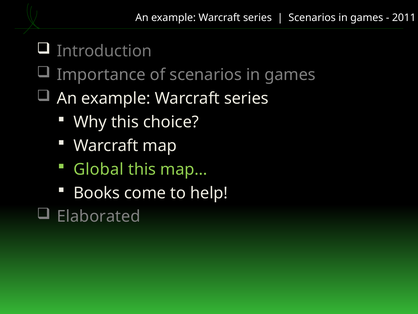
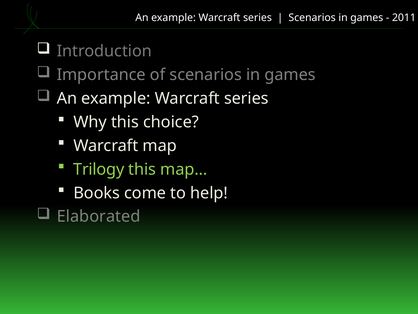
Global: Global -> Trilogy (99, 169)
